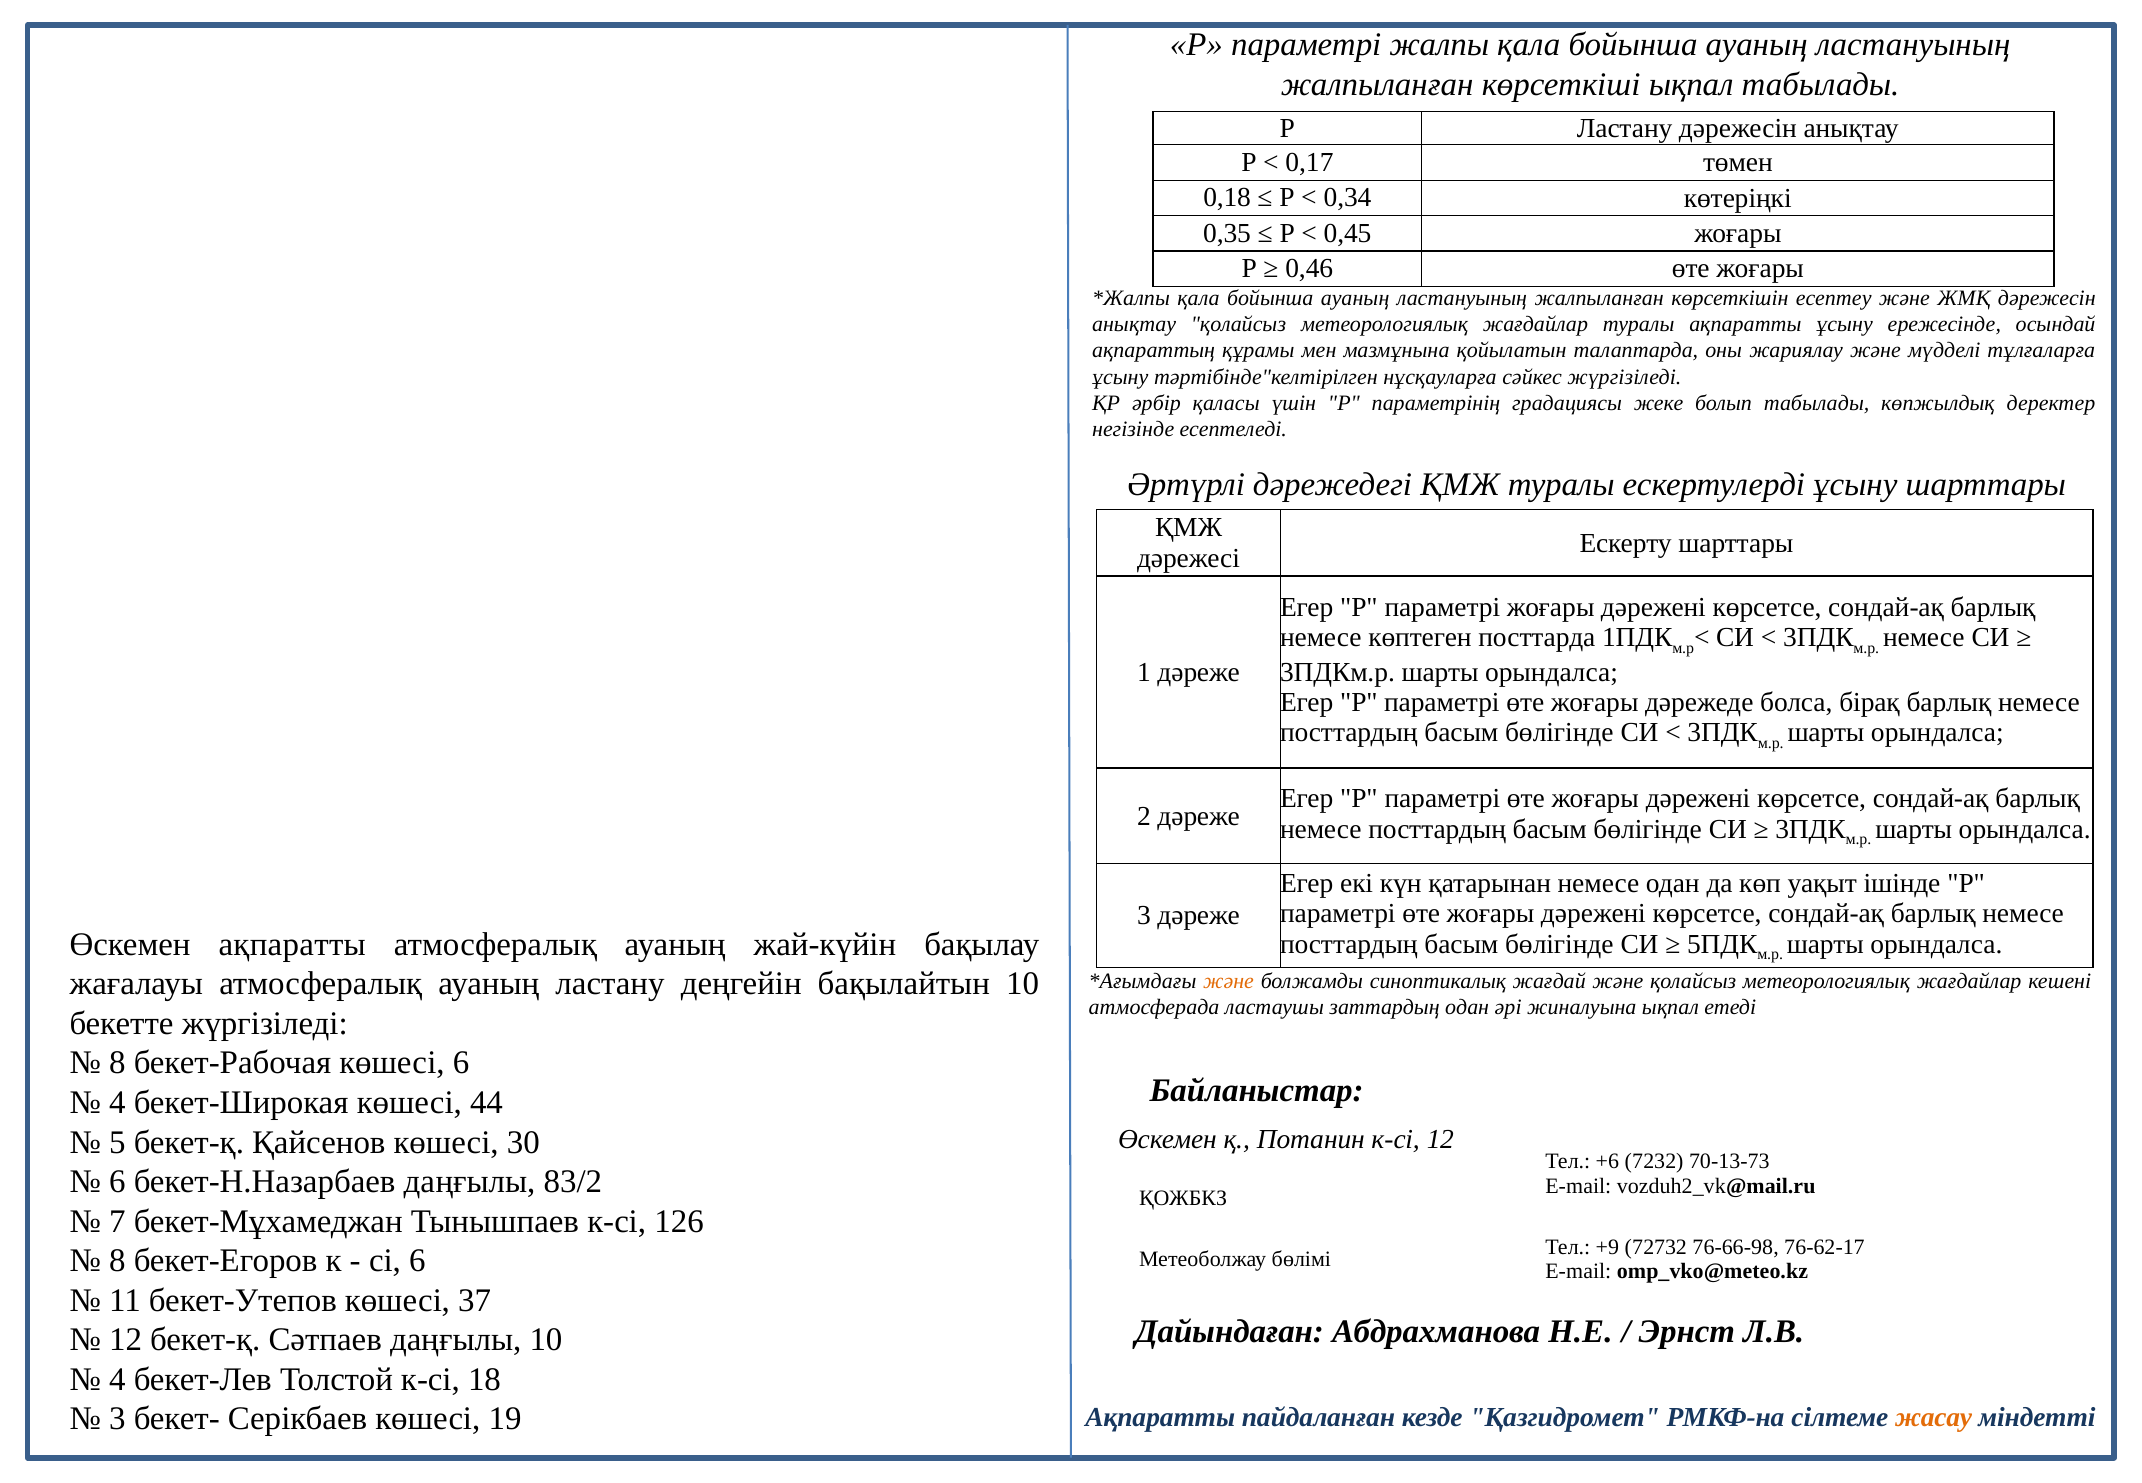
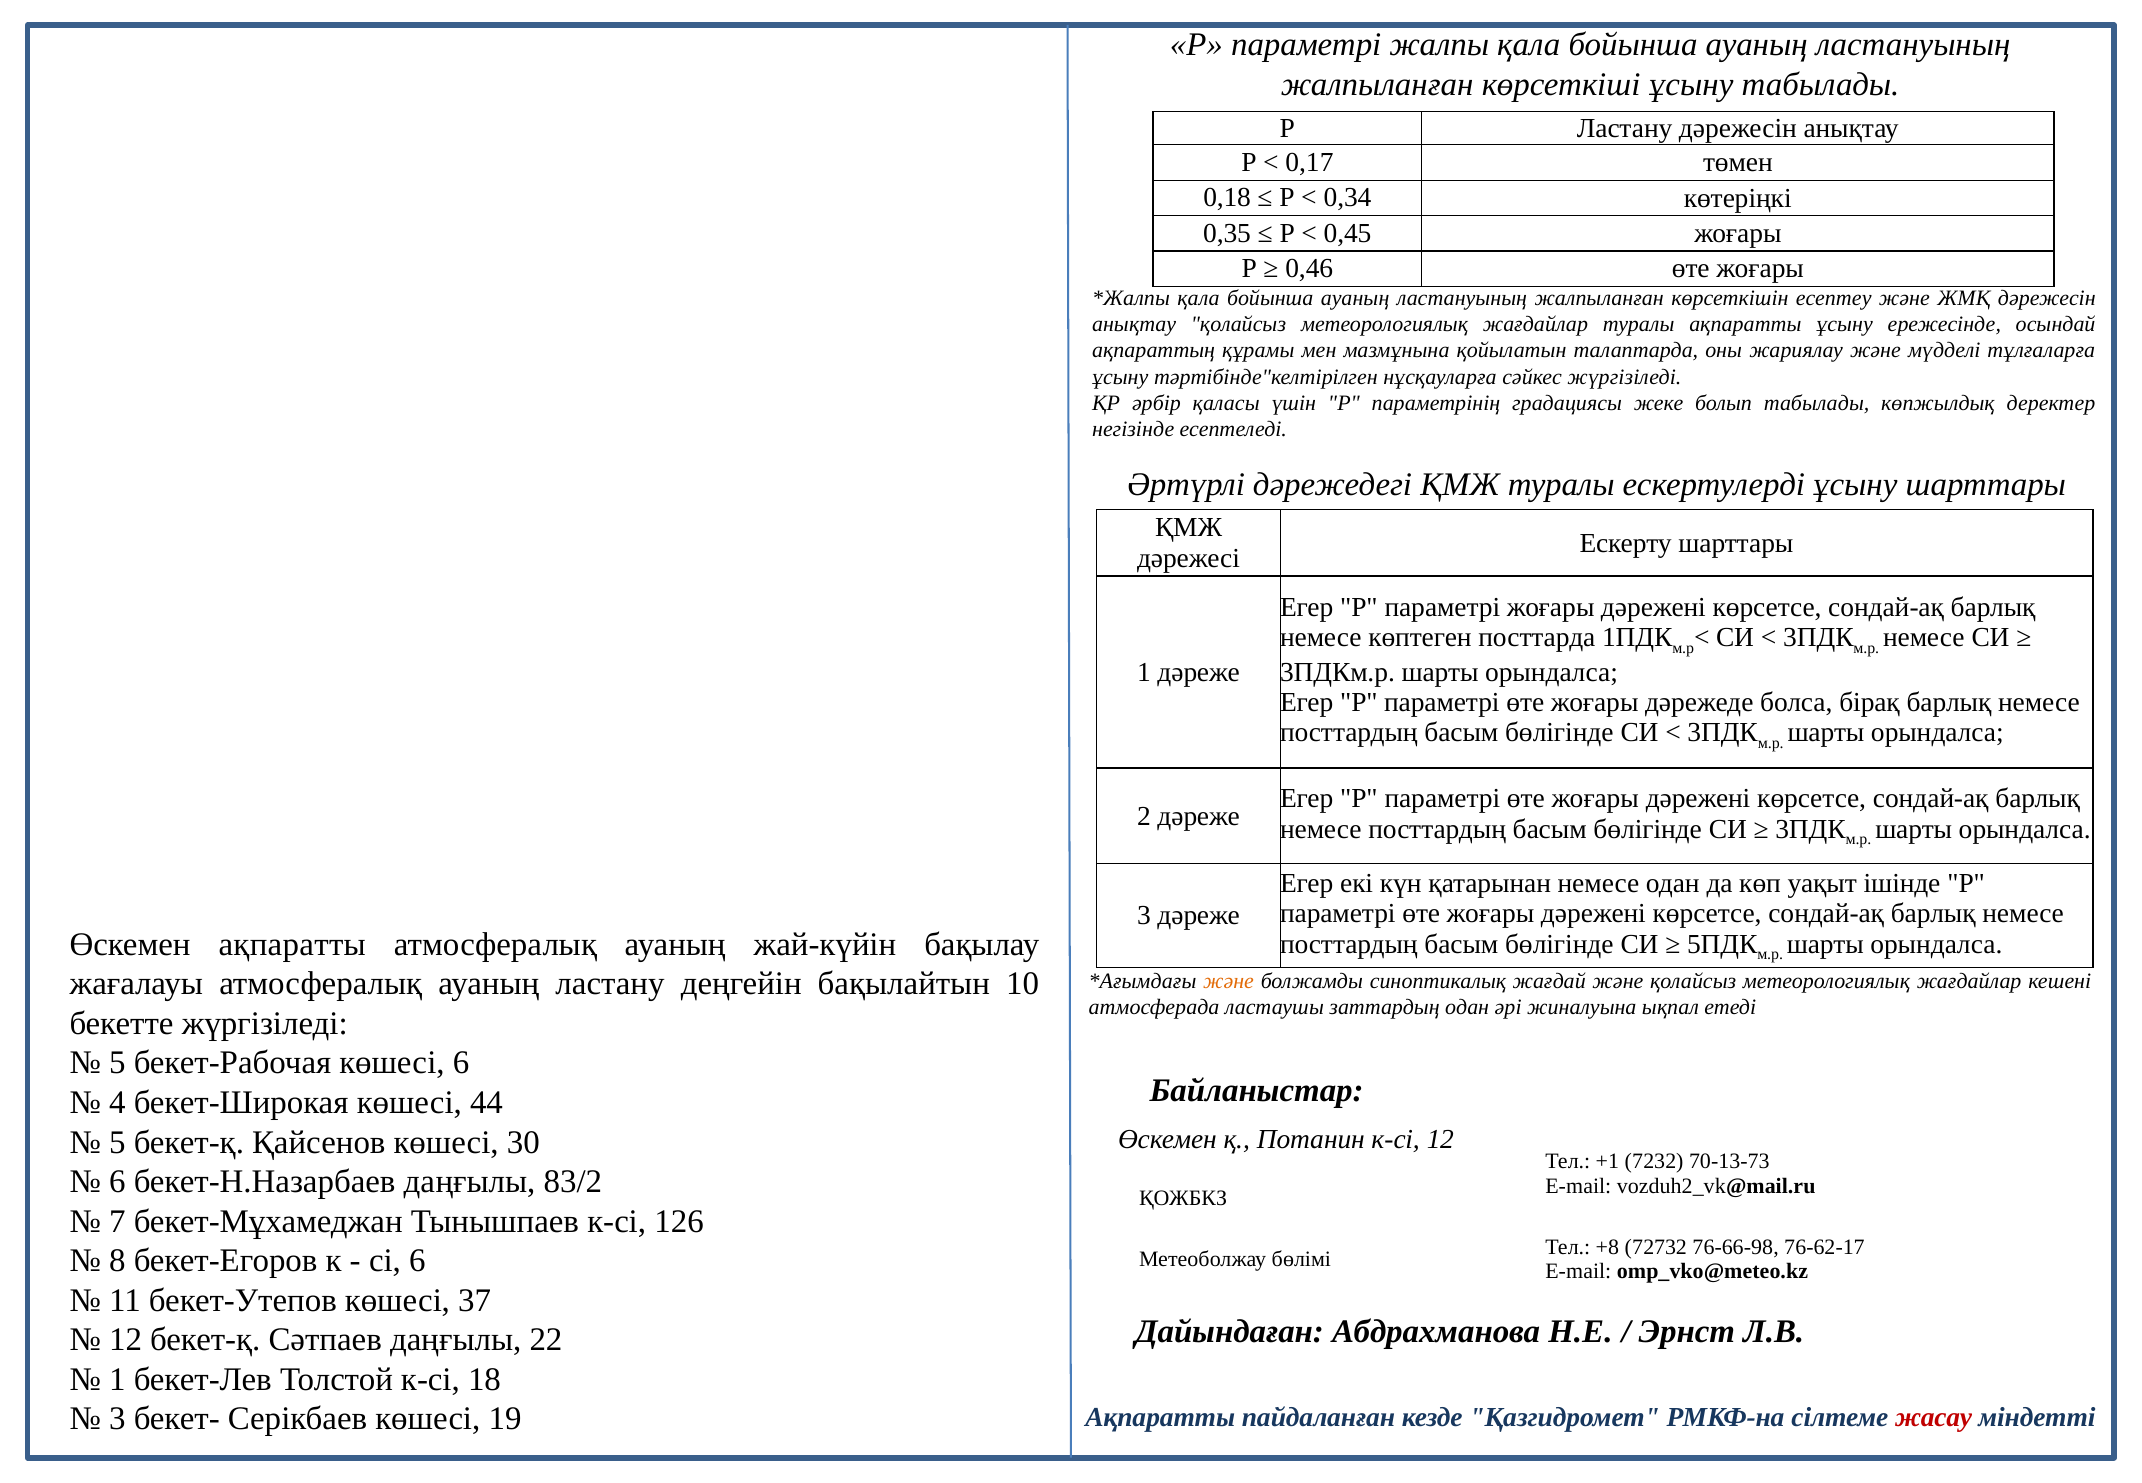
көрсеткіші ықпал: ықпал -> ұсыну (1691, 84)
8: 8 -> 5 (117, 1063)
+6: +6 -> +1 (1607, 1162)
+9: +9 -> +8 (1607, 1247)
даңғылы 10: 10 -> 22 (546, 1340)
4: 4 -> 1 (117, 1379)
жасау colour: orange -> red (1933, 1417)
